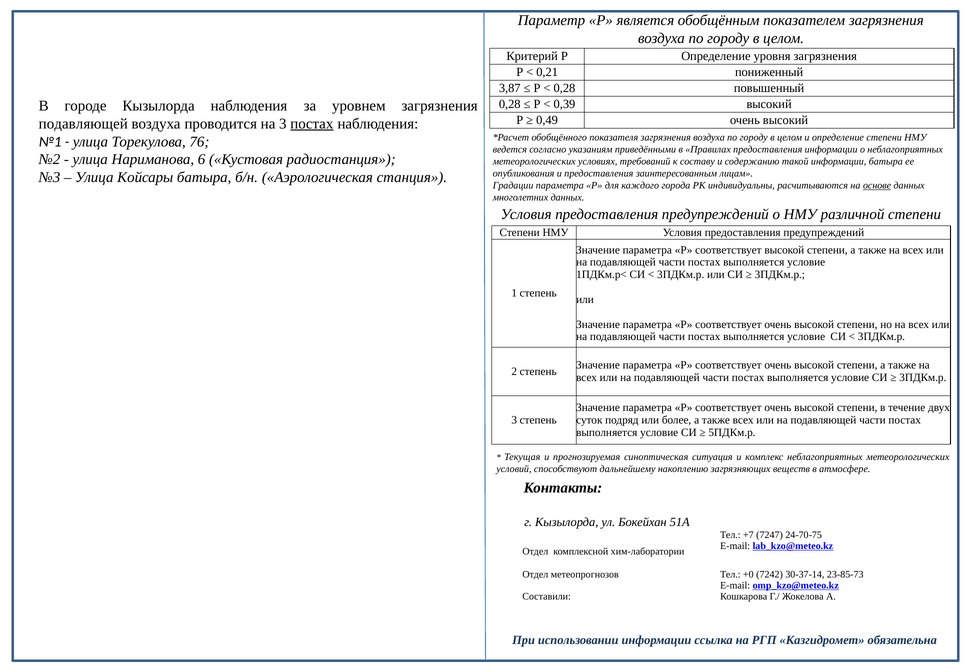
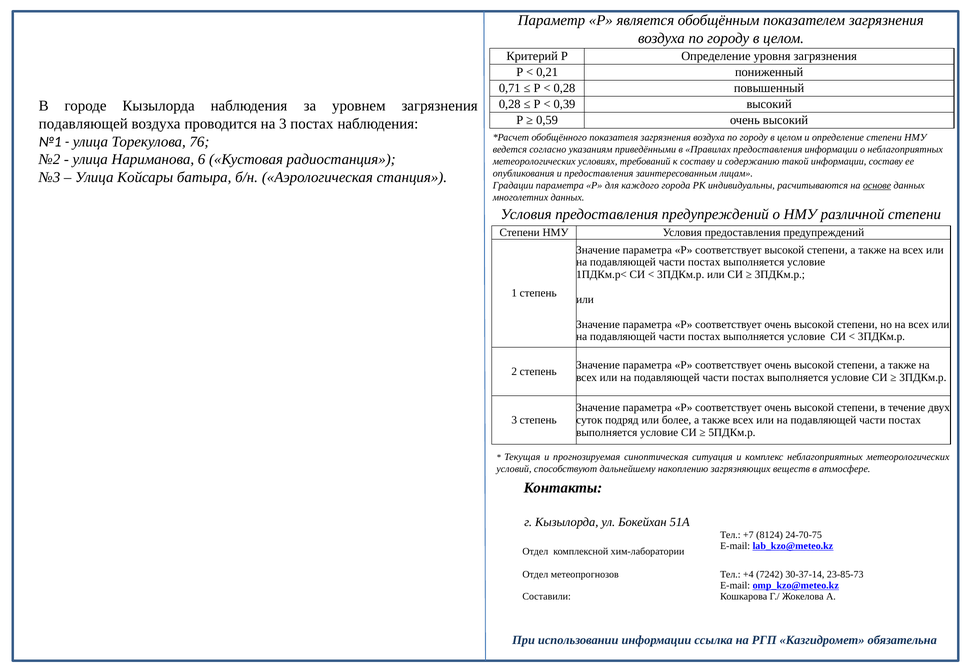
3,87: 3,87 -> 0,71 (510, 88)
0,49: 0,49 -> 0,59 (547, 120)
постах underline: present -> none (312, 124)
информации батыра: батыра -> составу (886, 162)
7247: 7247 -> 8124 (770, 535)
+0: +0 -> +4 (748, 574)
